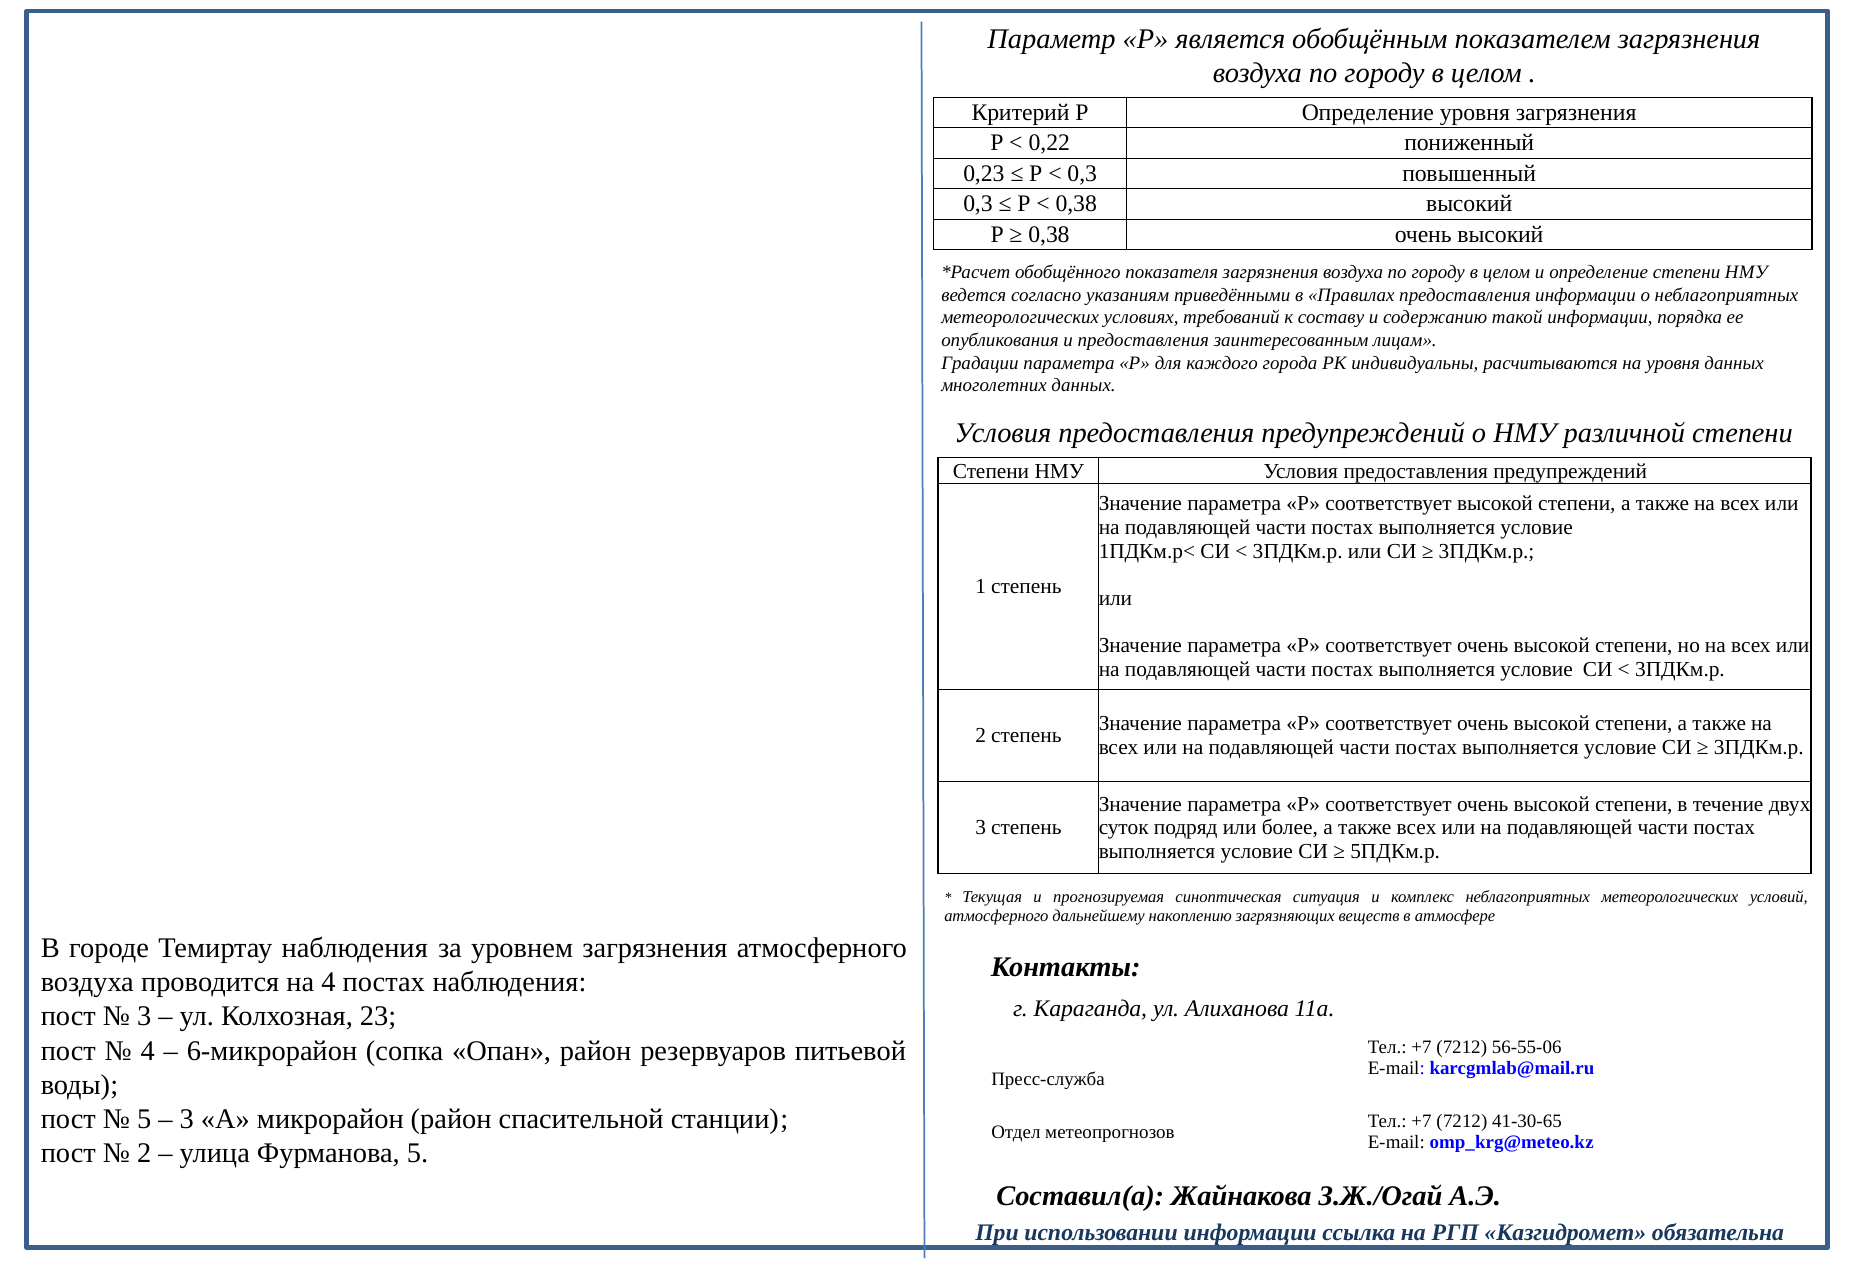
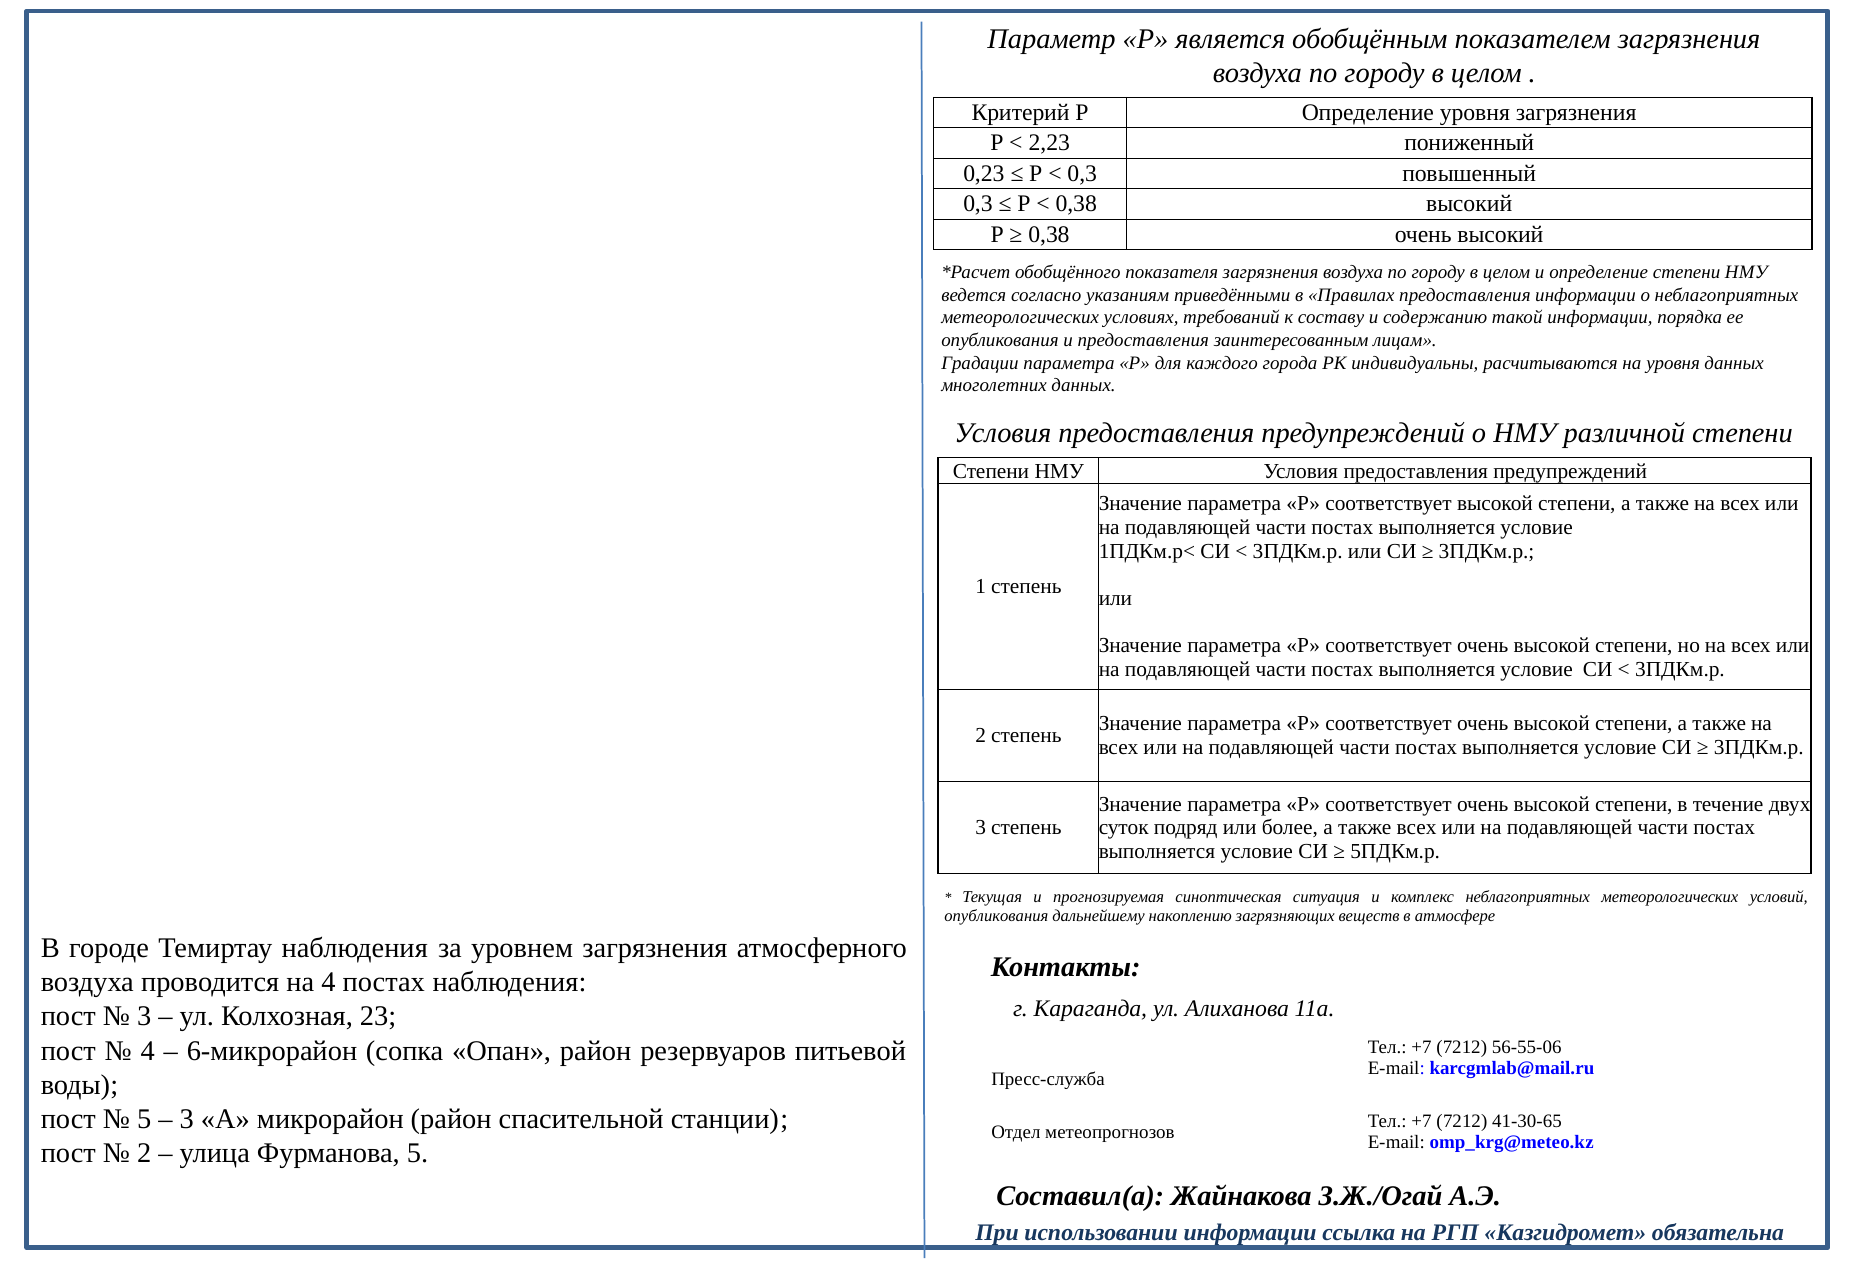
0,22: 0,22 -> 2,23 (1049, 143)
атмосферного: атмосферного -> опубликования (996, 917)
